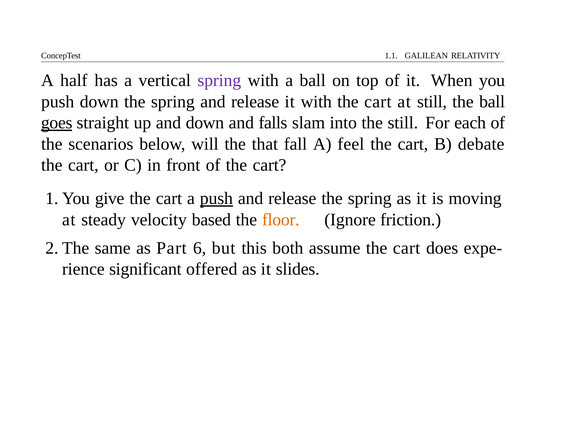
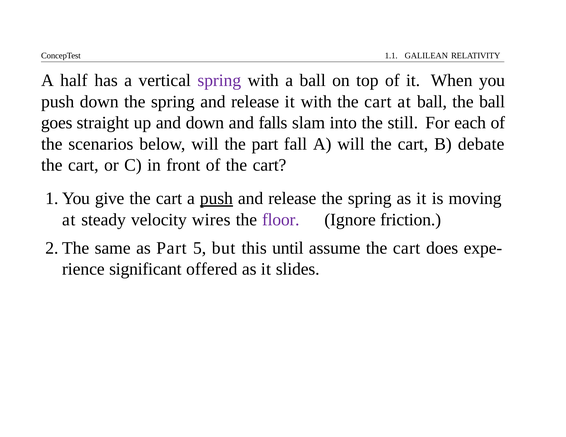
at still: still -> ball (432, 102)
goes underline: present -> none (57, 123)
the that: that -> part (265, 144)
A feel: feel -> will (351, 144)
based: based -> wires (211, 220)
floor colour: orange -> purple (281, 220)
6: 6 -> 5 (200, 248)
both: both -> until (288, 248)
